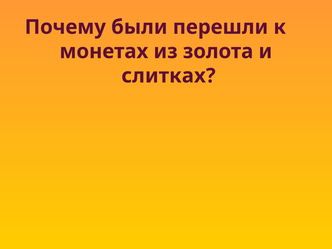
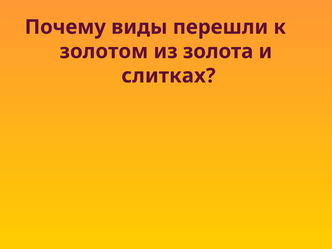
были: были -> виды (139, 27)
монетах: монетах -> золотом (104, 51)
